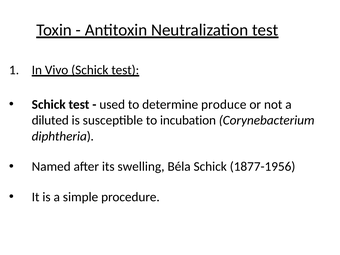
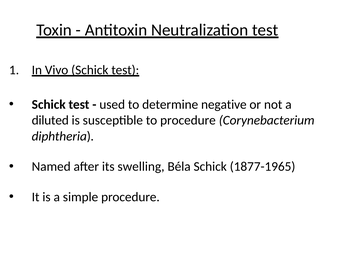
produce: produce -> negative (224, 104)
to incubation: incubation -> procedure (188, 120)
1877-1956: 1877-1956 -> 1877-1965 (263, 167)
